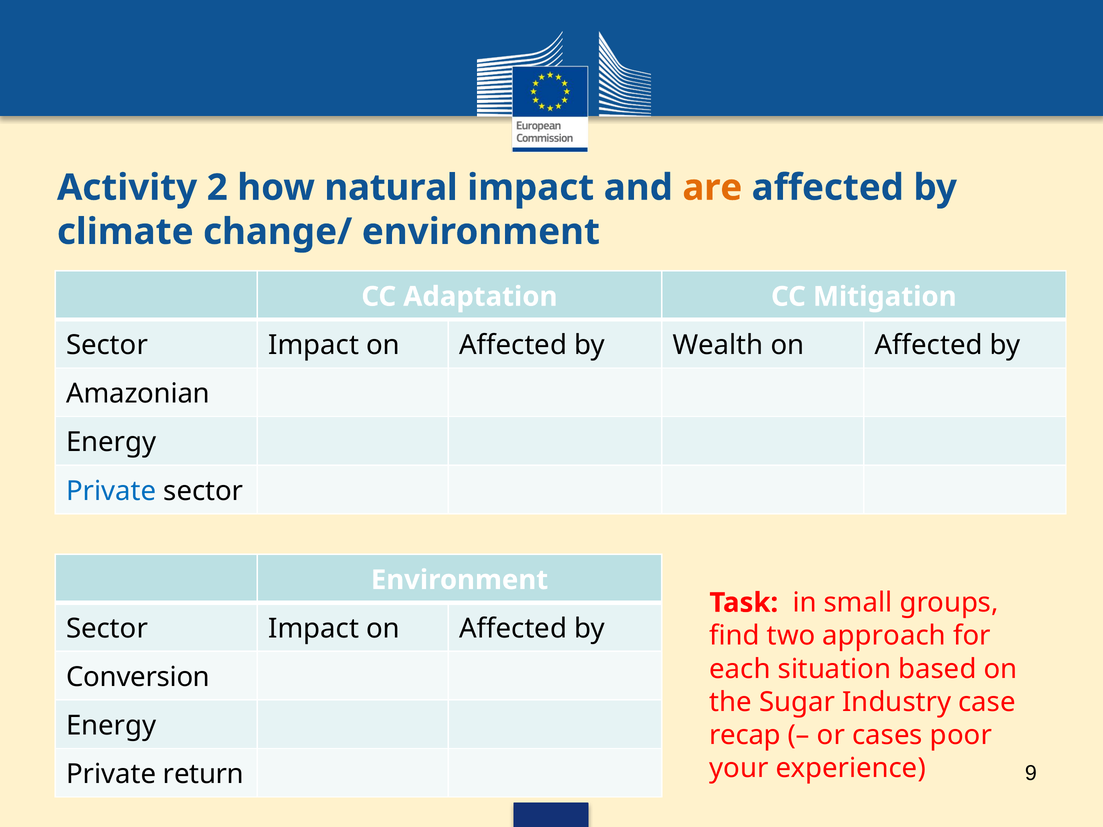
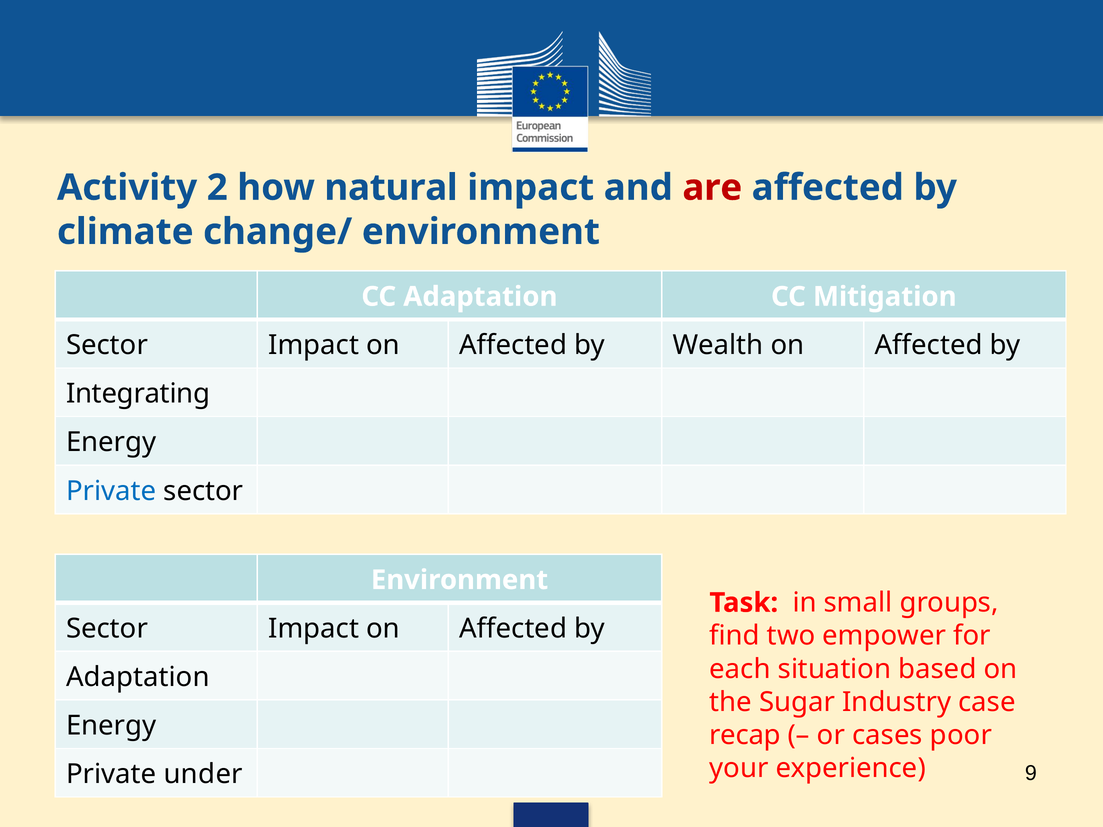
are colour: orange -> red (712, 188)
Amazonian: Amazonian -> Integrating (138, 394)
approach: approach -> empower (884, 636)
Conversion: Conversion -> Adaptation (138, 677)
return: return -> under (203, 775)
